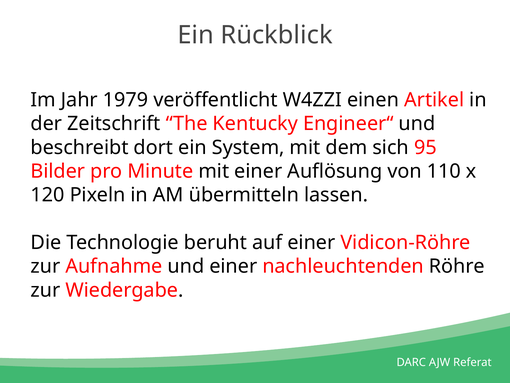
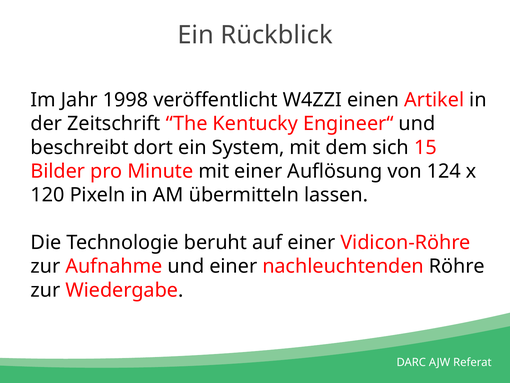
1979: 1979 -> 1998 (126, 100)
95: 95 -> 15 (426, 147)
110: 110 -> 124 (444, 171)
